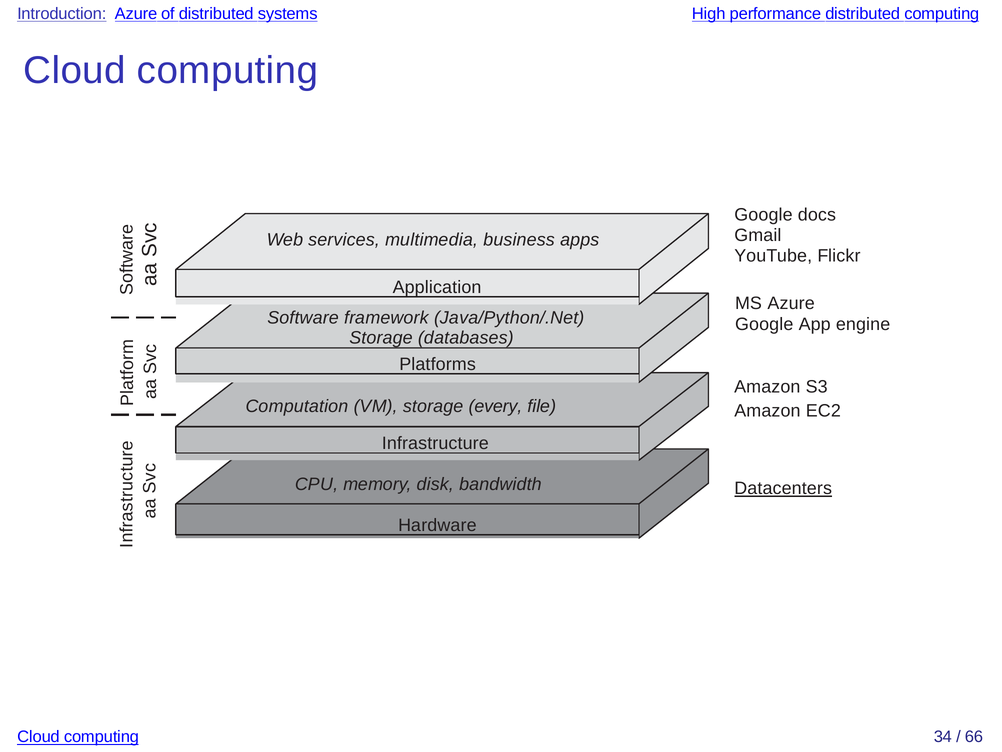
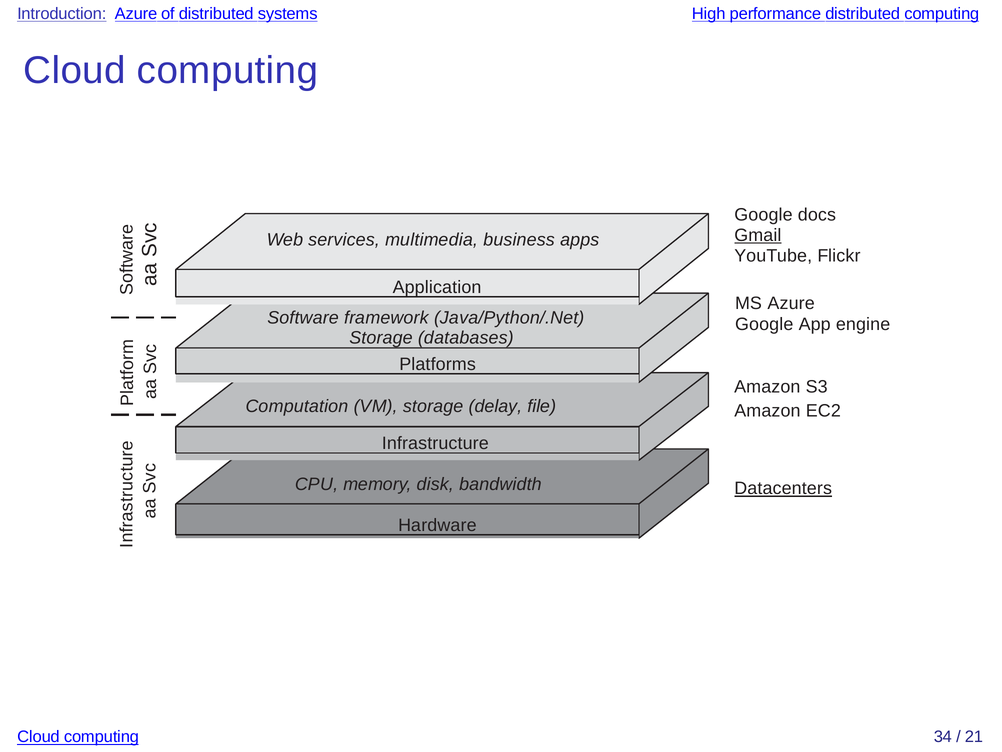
Gmail underline: none -> present (758, 235)
every: every -> delay (495, 406)
66: 66 -> 21 (974, 737)
